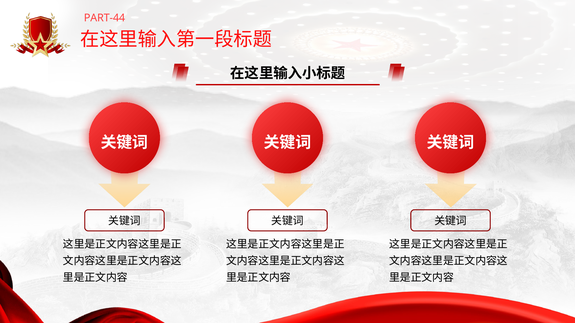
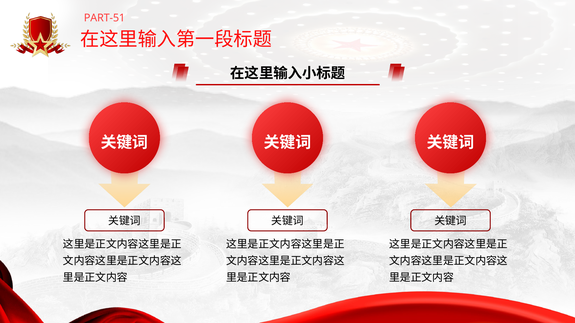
PART-44: PART-44 -> PART-51 (105, 18)
